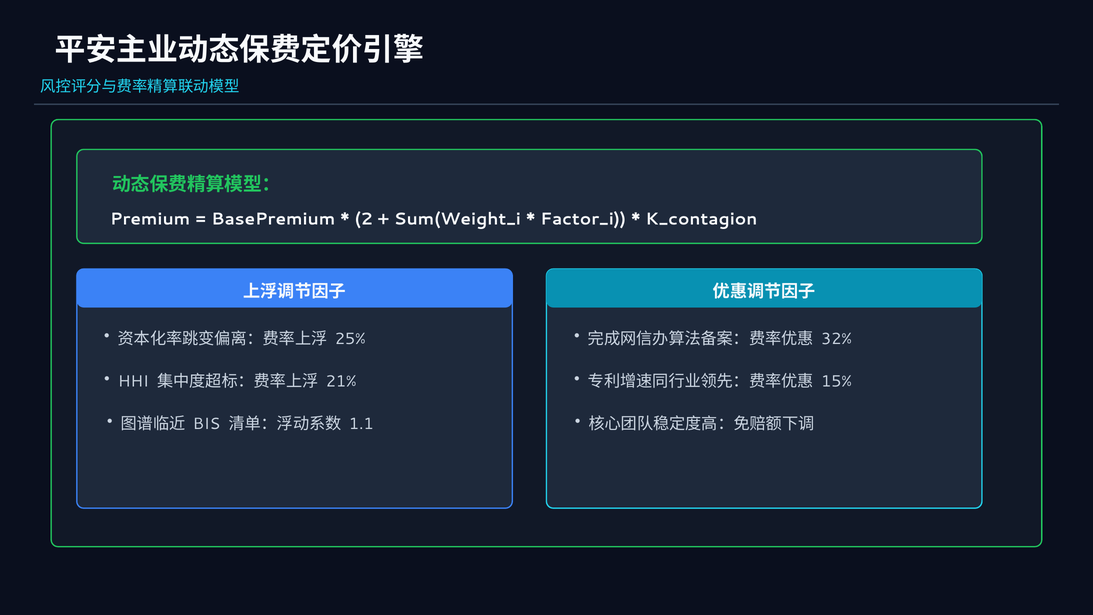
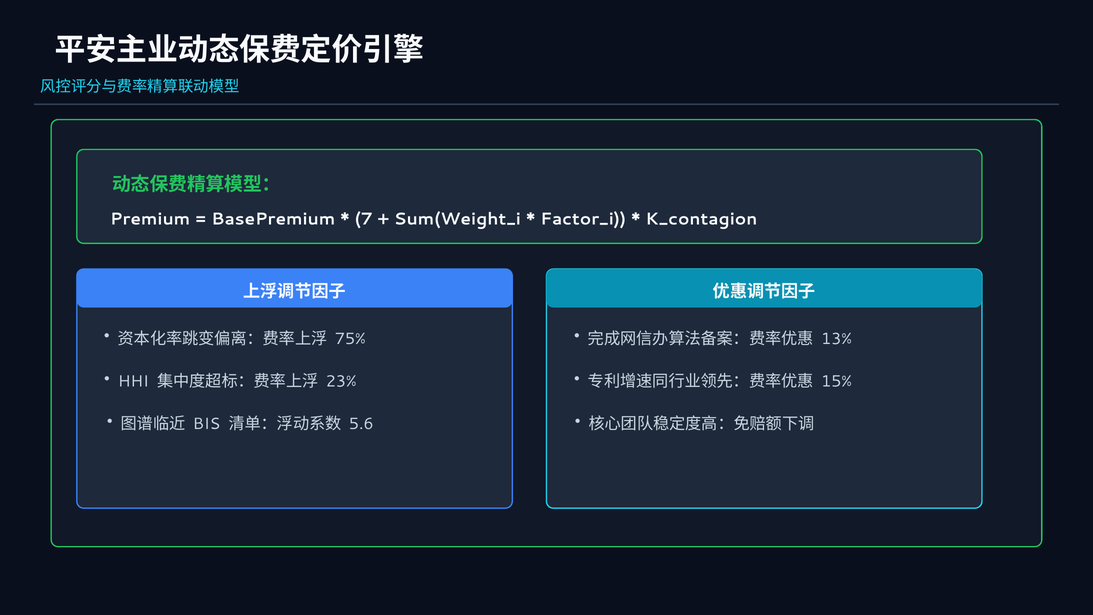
2: 2 -> 7 (364, 219)
25%: 25% -> 75% (350, 339)
32%: 32% -> 13% (836, 339)
21%: 21% -> 23% (341, 381)
1.1: 1.1 -> 5.6 (361, 424)
